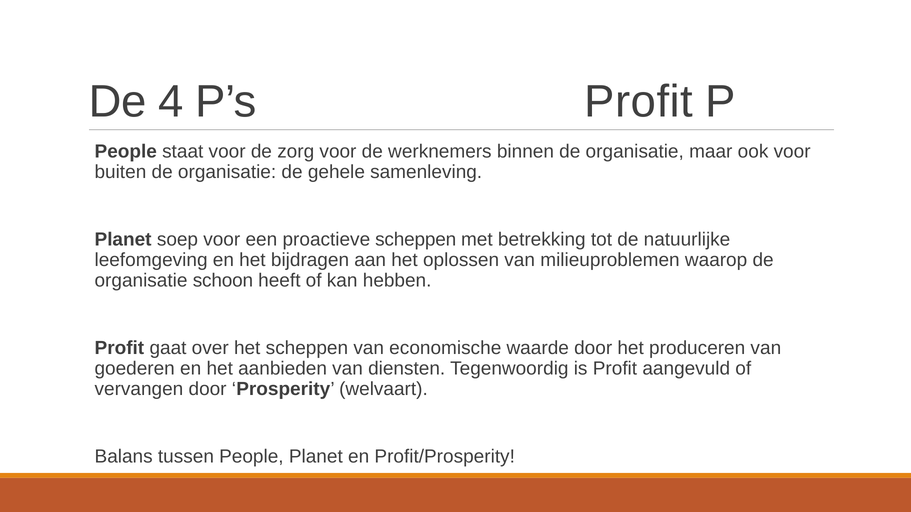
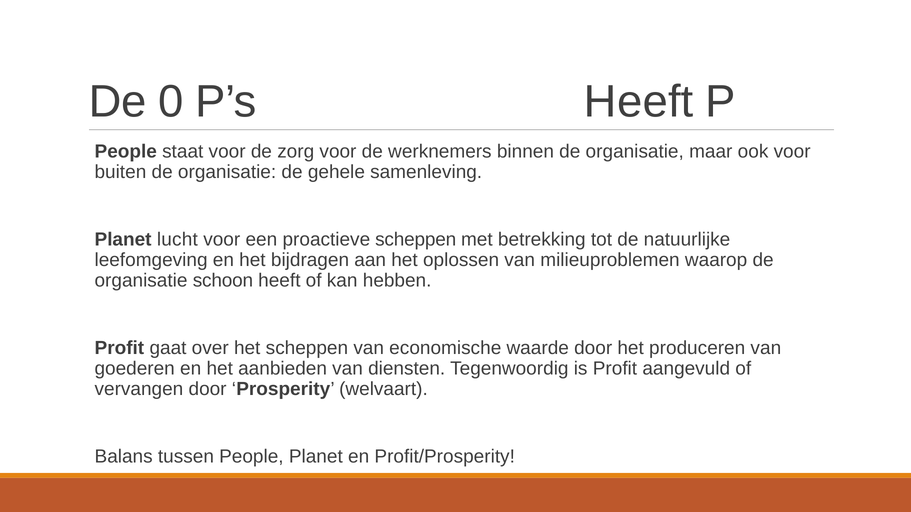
4: 4 -> 0 (171, 102)
P’s Profit: Profit -> Heeft (639, 102)
soep: soep -> lucht (177, 240)
